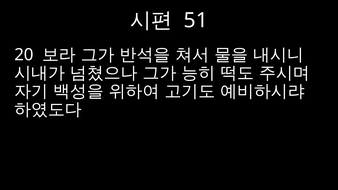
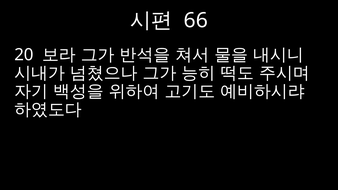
51: 51 -> 66 (196, 20)
